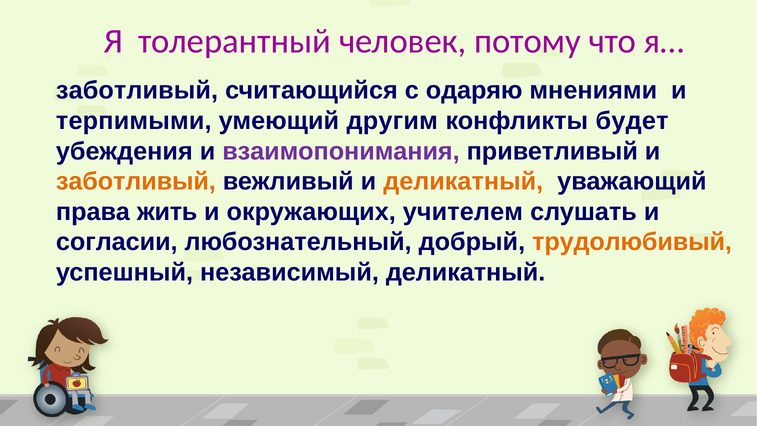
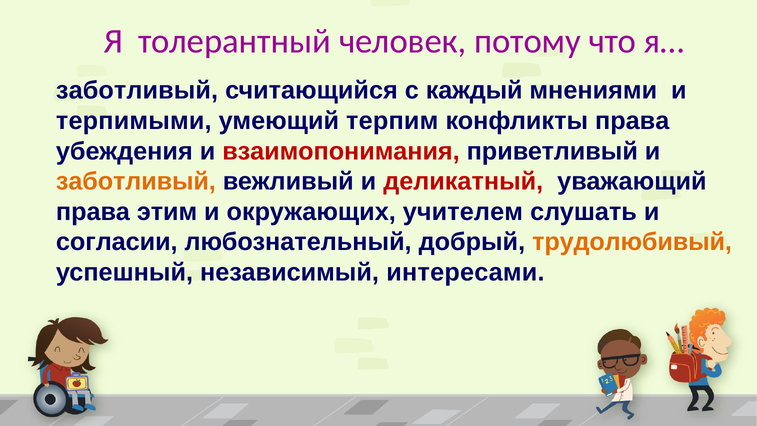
одаряю: одаряю -> каждый (474, 91)
другим: другим -> терпим (392, 121)
конфликты будет: будет -> права (632, 121)
взаимопонимания colour: purple -> red (341, 151)
деликатный colour: orange -> red (463, 181)
жить: жить -> этим (167, 212)
независимый деликатный: деликатный -> интересами (465, 272)
